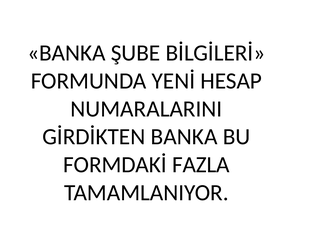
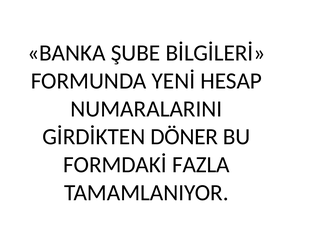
GİRDİKTEN BANKA: BANKA -> DÖNER (184, 136)
